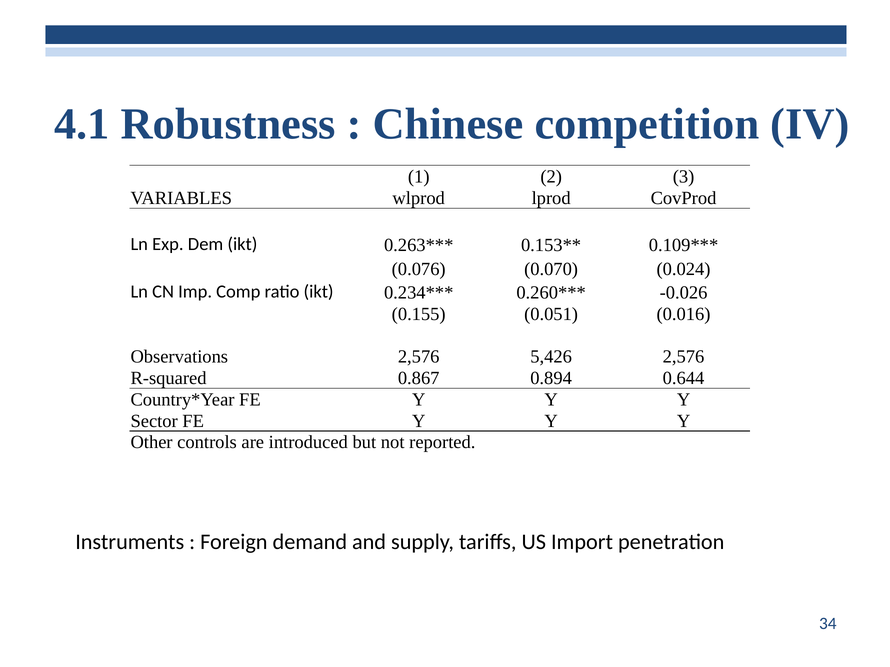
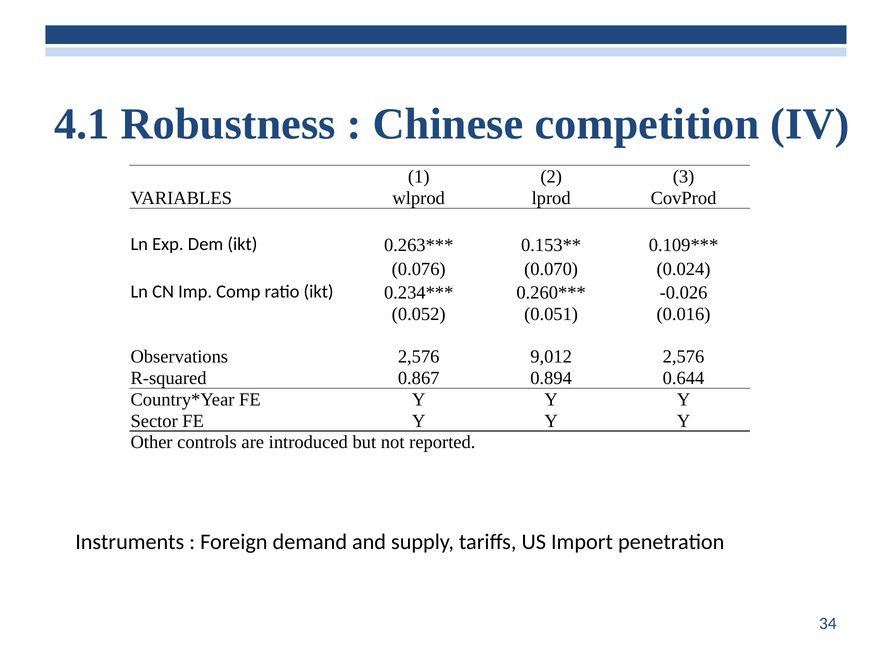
0.155: 0.155 -> 0.052 (419, 314)
5,426: 5,426 -> 9,012 (551, 357)
